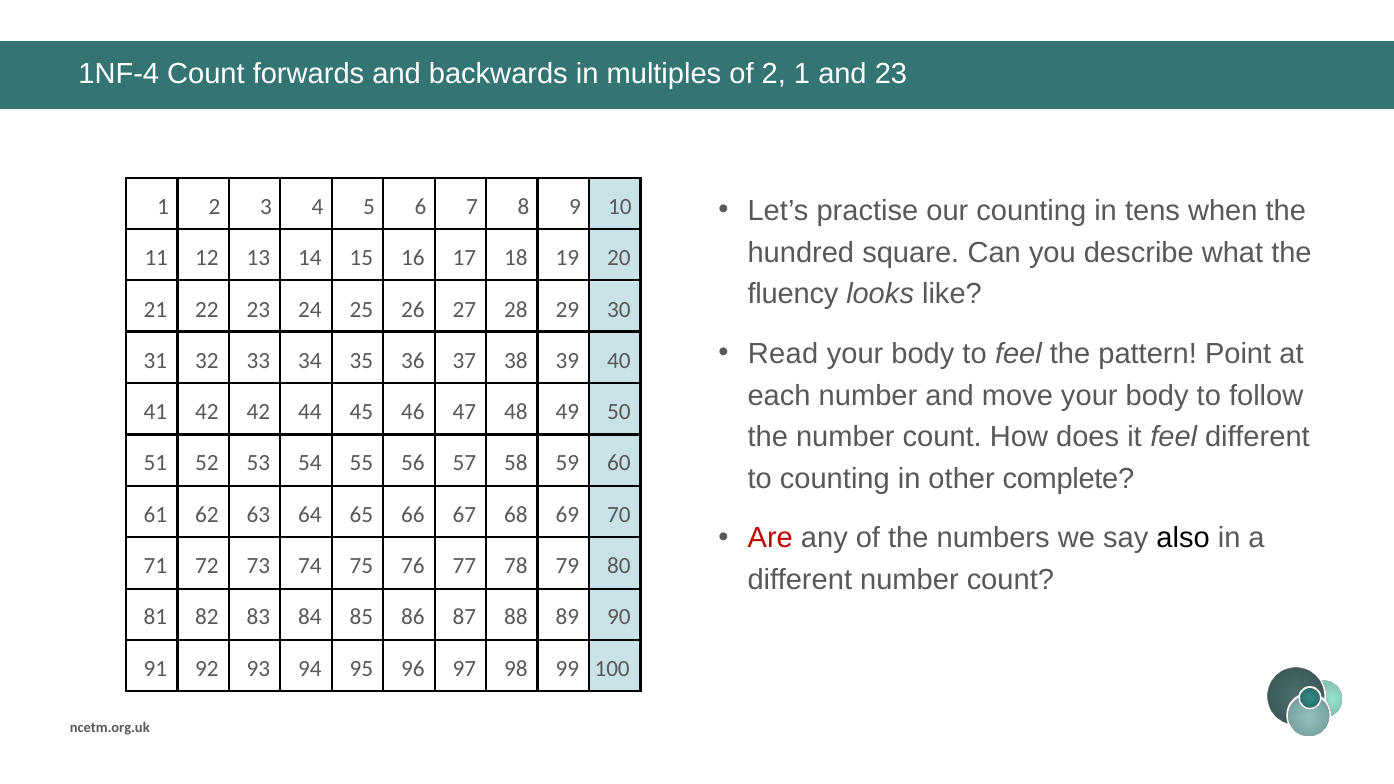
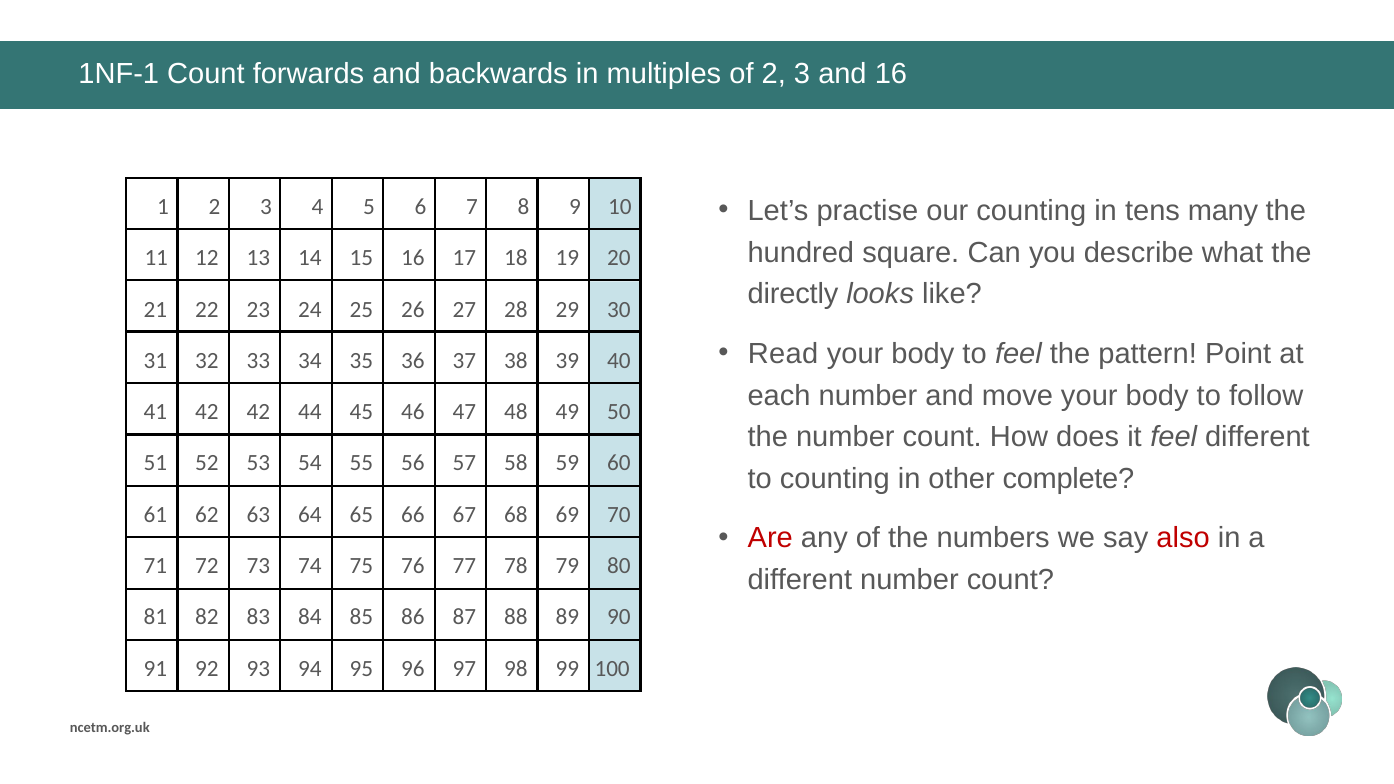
1NF-4: 1NF-4 -> 1NF-1 (119, 74)
2 1: 1 -> 3 (802, 74)
and 23: 23 -> 16 (891, 74)
when: when -> many (1223, 211)
fluency: fluency -> directly (793, 294)
also colour: black -> red (1183, 538)
